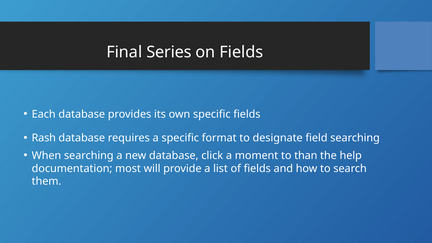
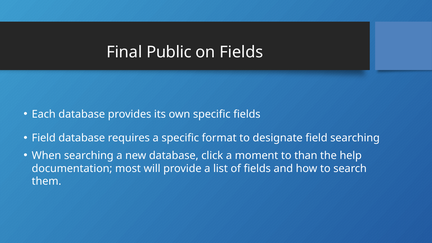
Series: Series -> Public (169, 52)
Rash: Rash -> Field (44, 138)
